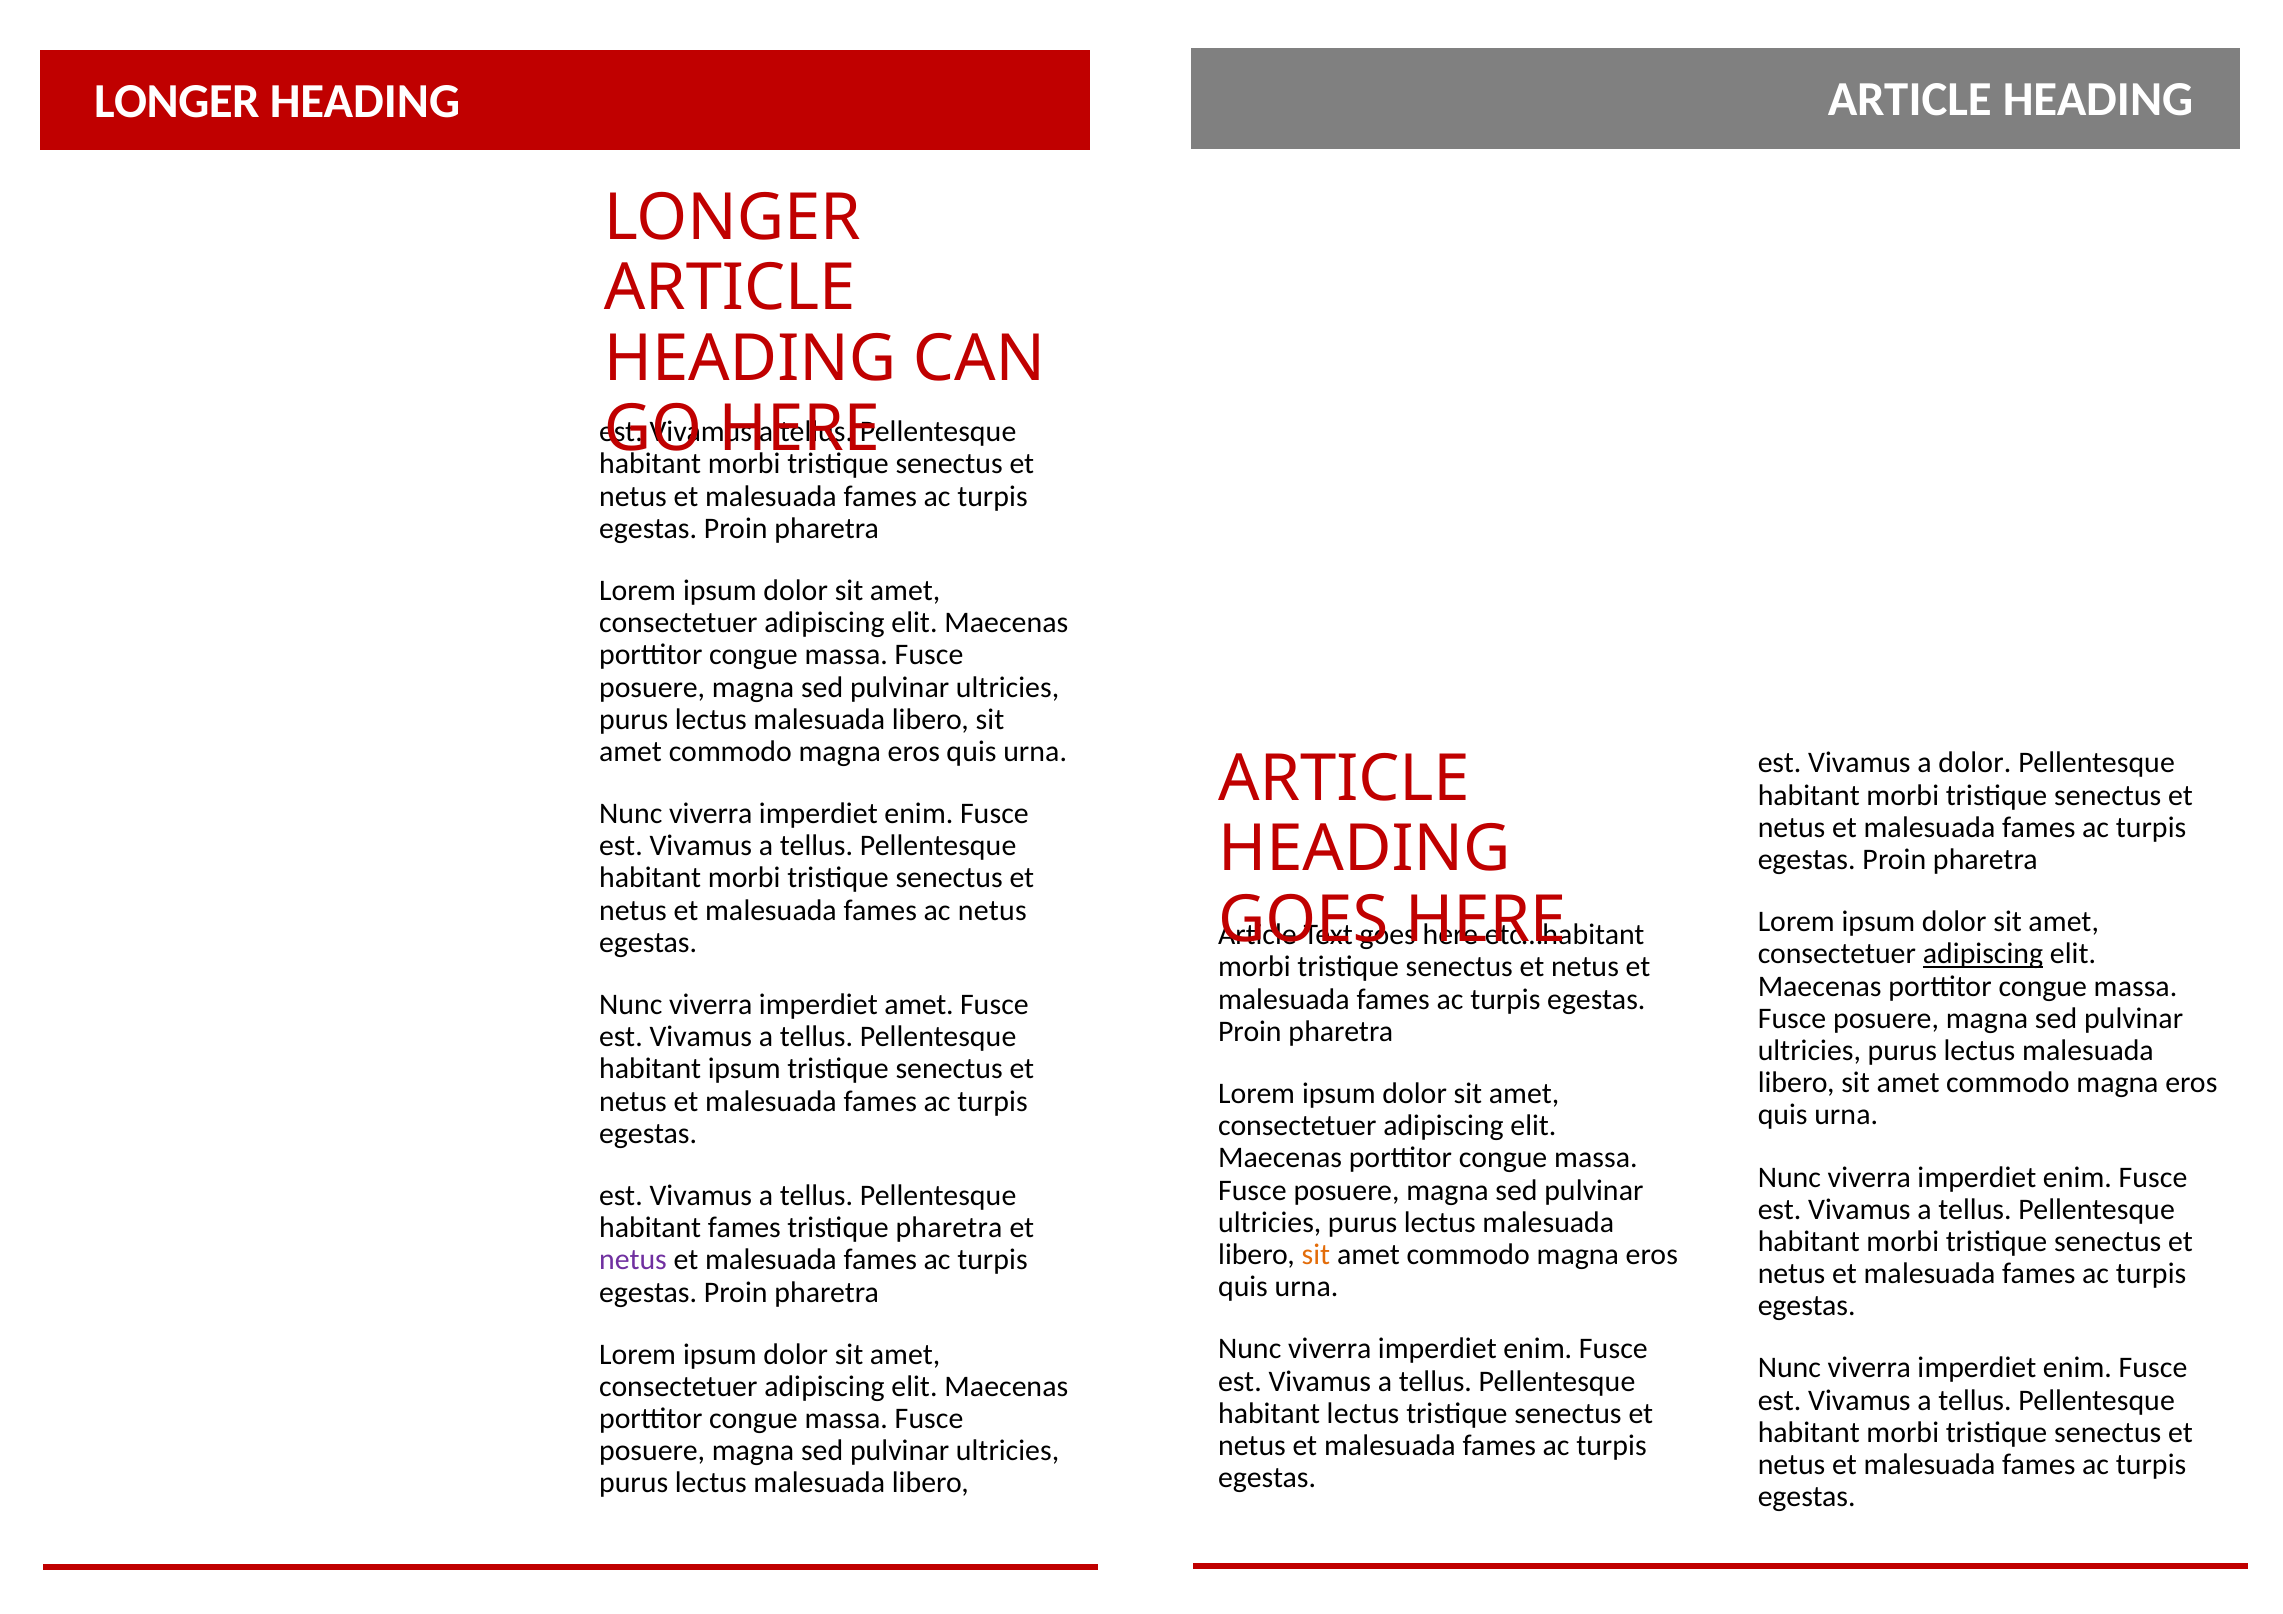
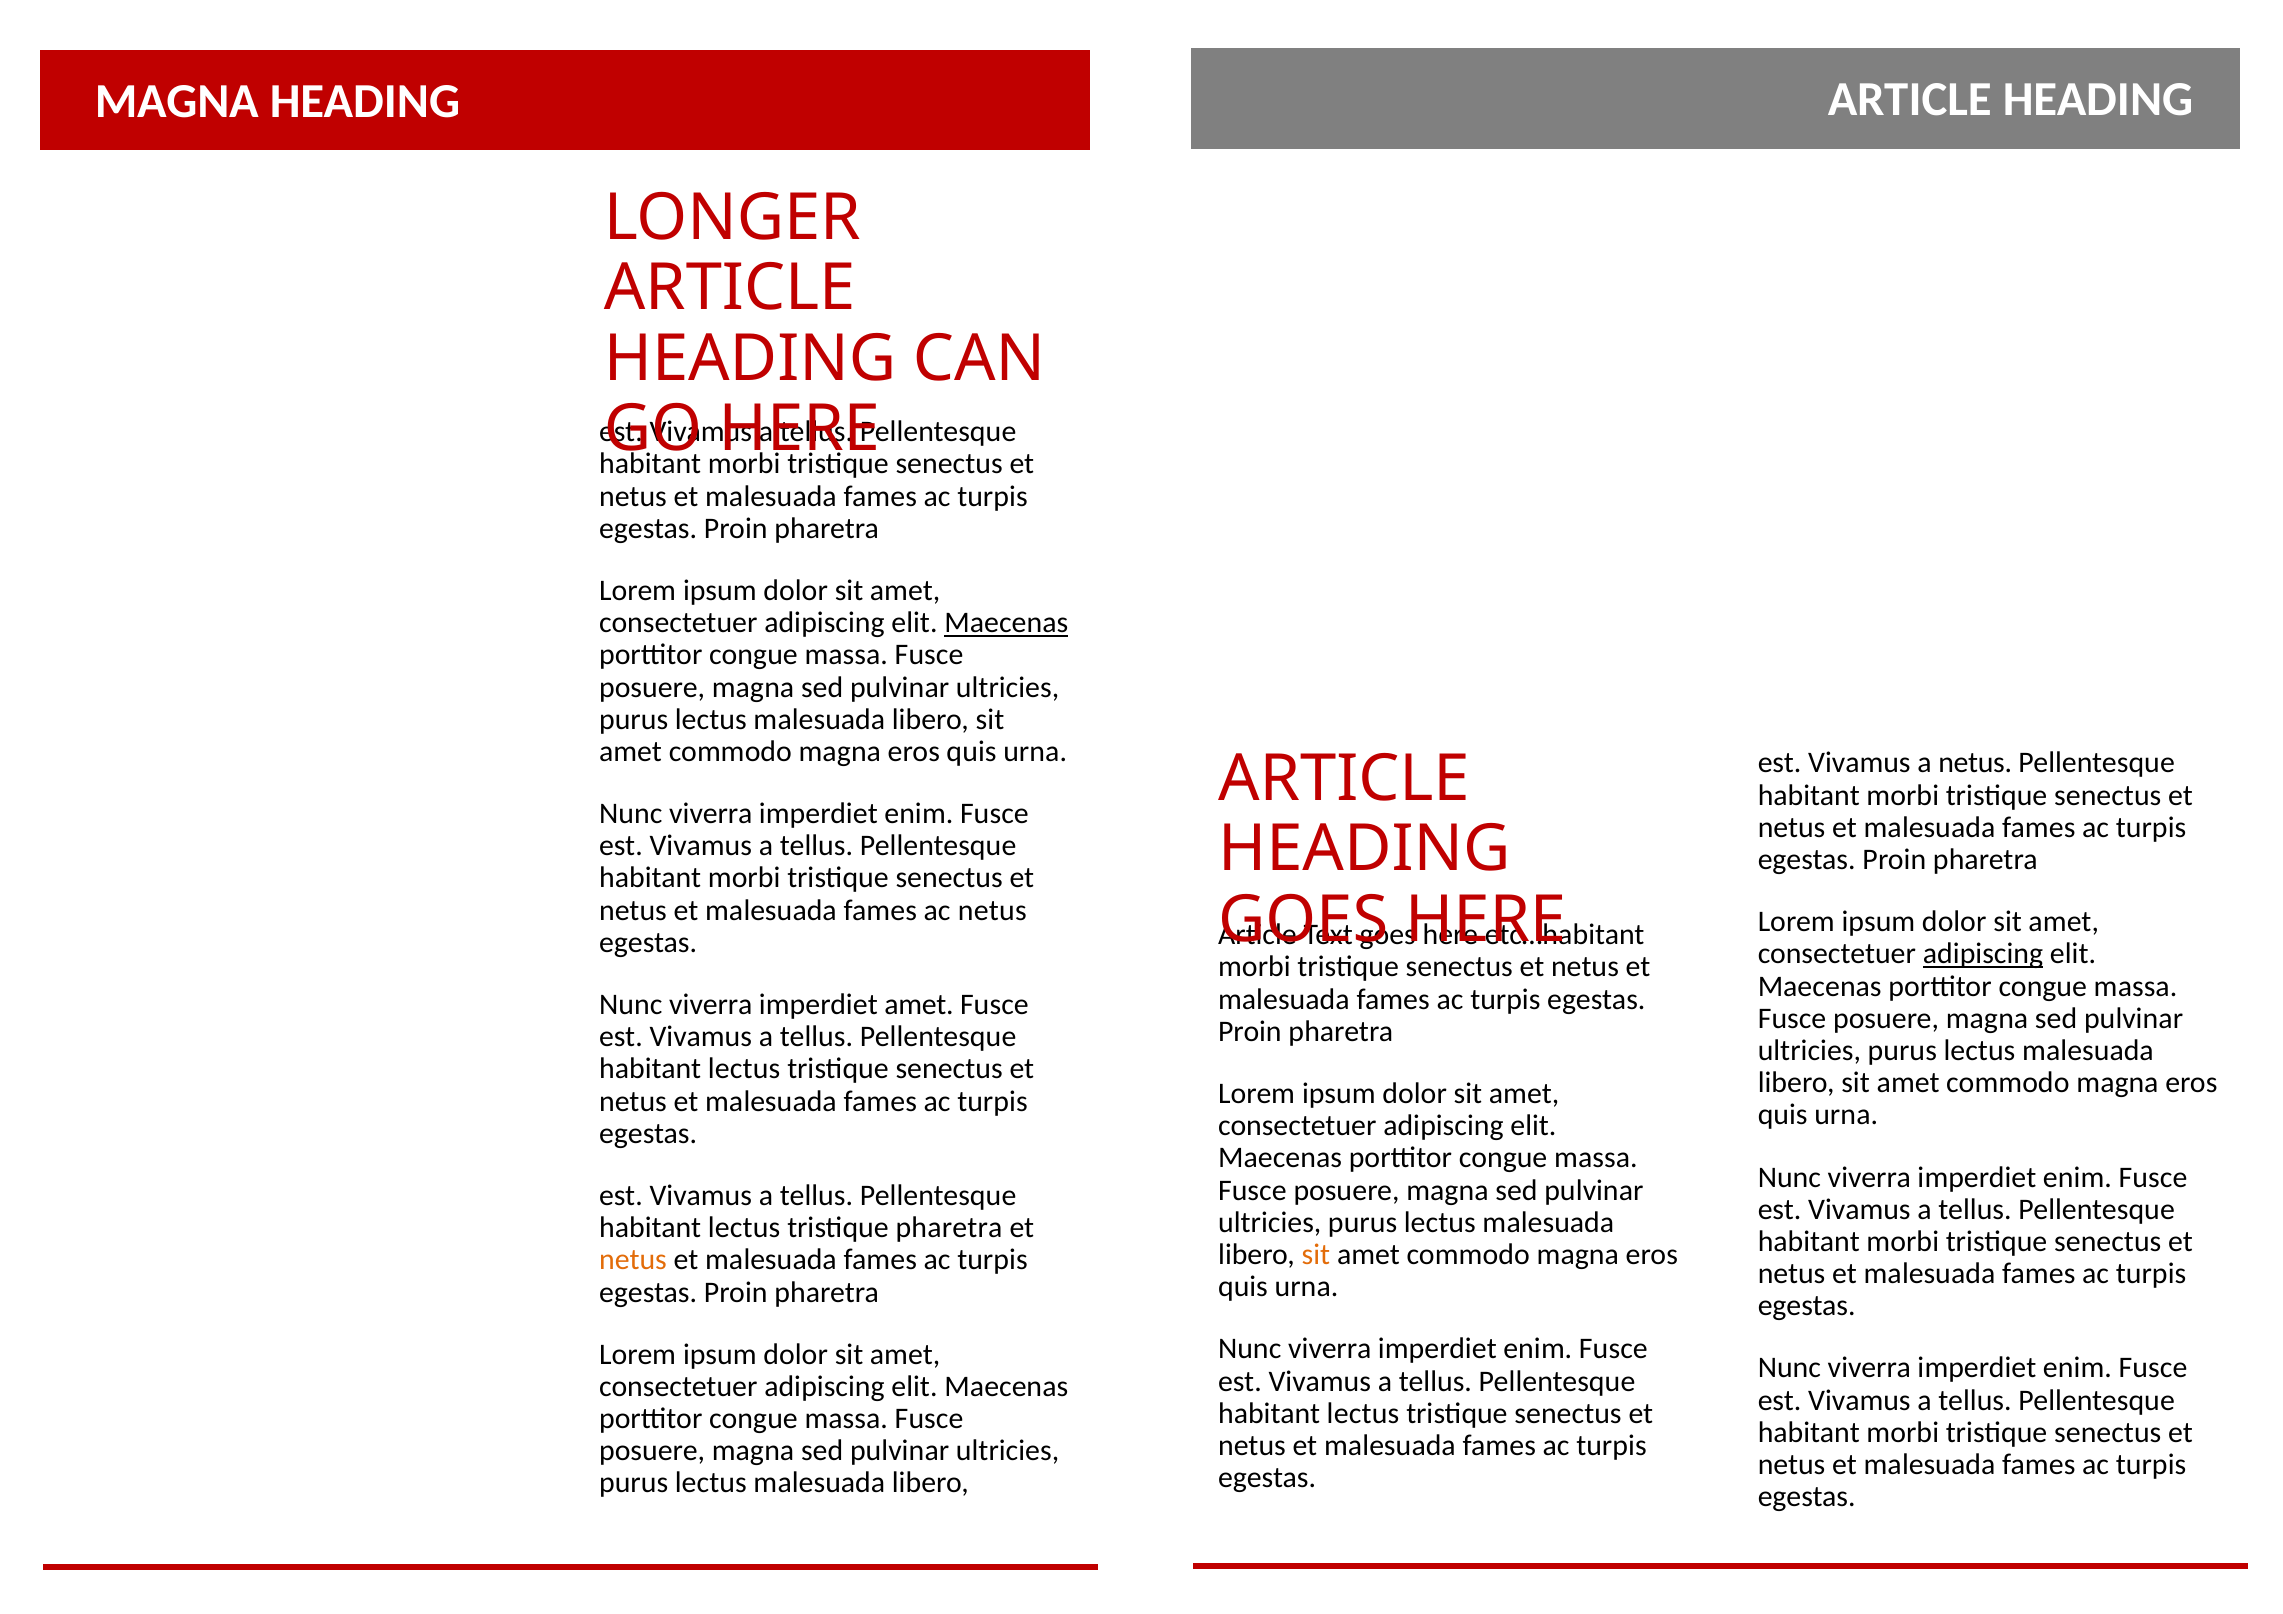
LONGER: LONGER -> MAGNA (177, 101)
Maecenas underline: none -> present (1006, 623)
a dolor: dolor -> netus (1975, 763)
ipsum: ipsum -> lectus (744, 1069)
fames: fames -> lectus (744, 1228)
netus colour: purple -> orange (633, 1260)
